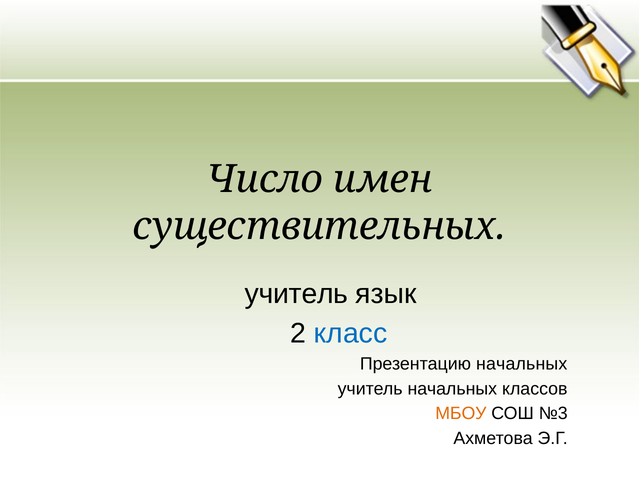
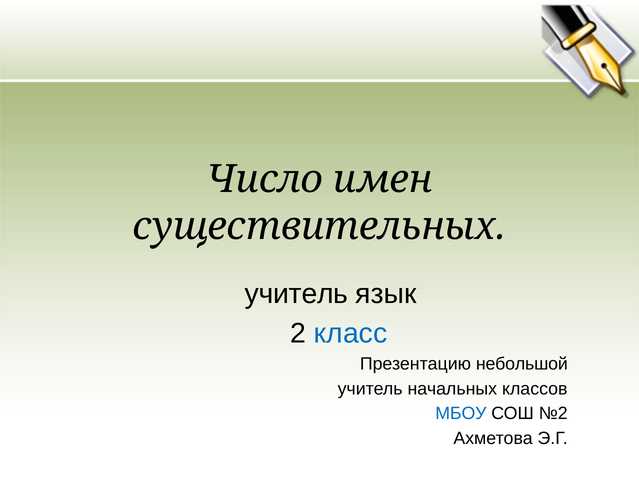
Презентацию начальных: начальных -> небольшой (522, 364)
МБОУ colour: orange -> blue (461, 414)
№3: №3 -> №2 (553, 414)
